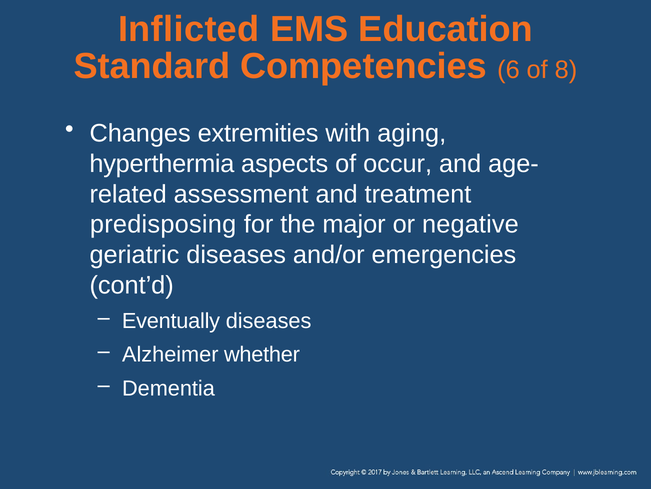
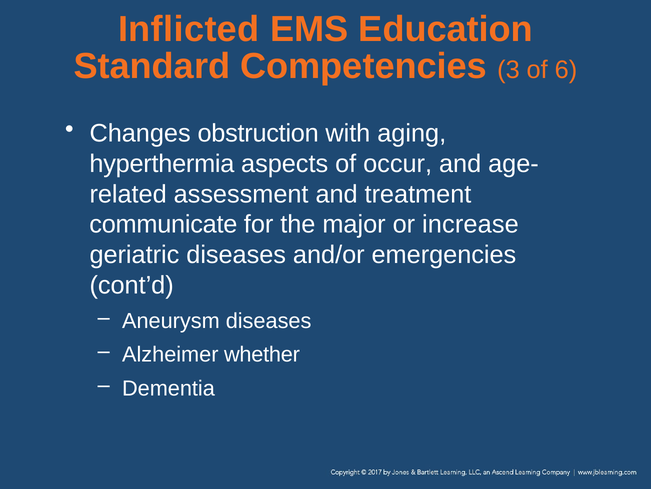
6: 6 -> 3 (508, 70)
8: 8 -> 6 (566, 70)
extremities: extremities -> obstruction (258, 133)
predisposing: predisposing -> communicate (163, 224)
negative: negative -> increase (470, 224)
Eventually: Eventually -> Aneurysm (171, 321)
